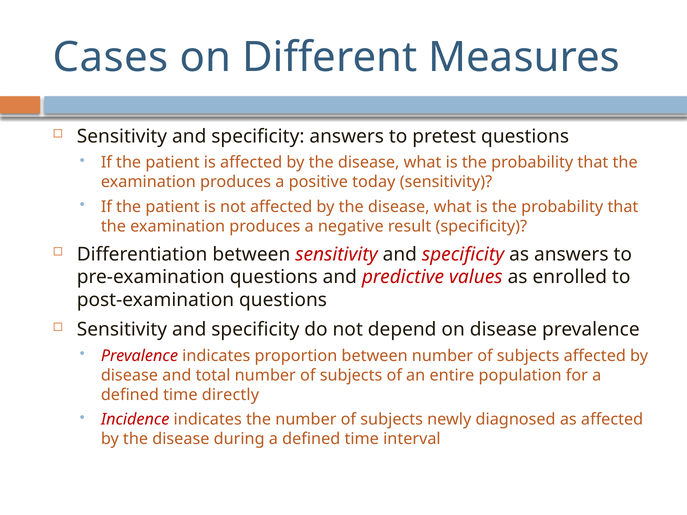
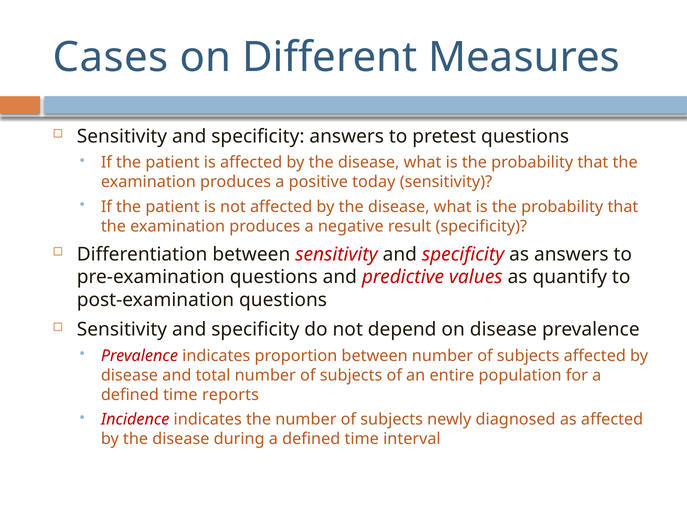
enrolled: enrolled -> quantify (570, 277)
directly: directly -> reports (230, 395)
